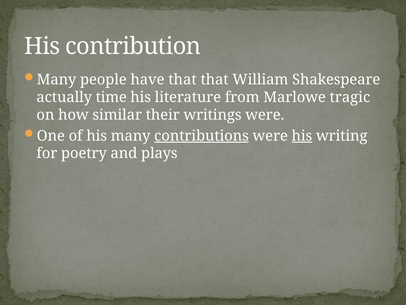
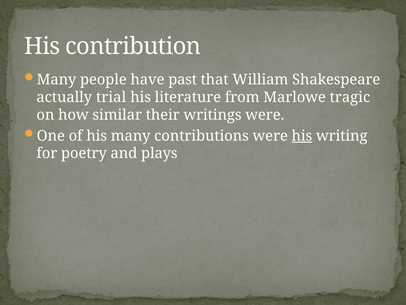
have that: that -> past (183, 79)
time: time -> trial (111, 97)
contributions underline: present -> none (202, 136)
